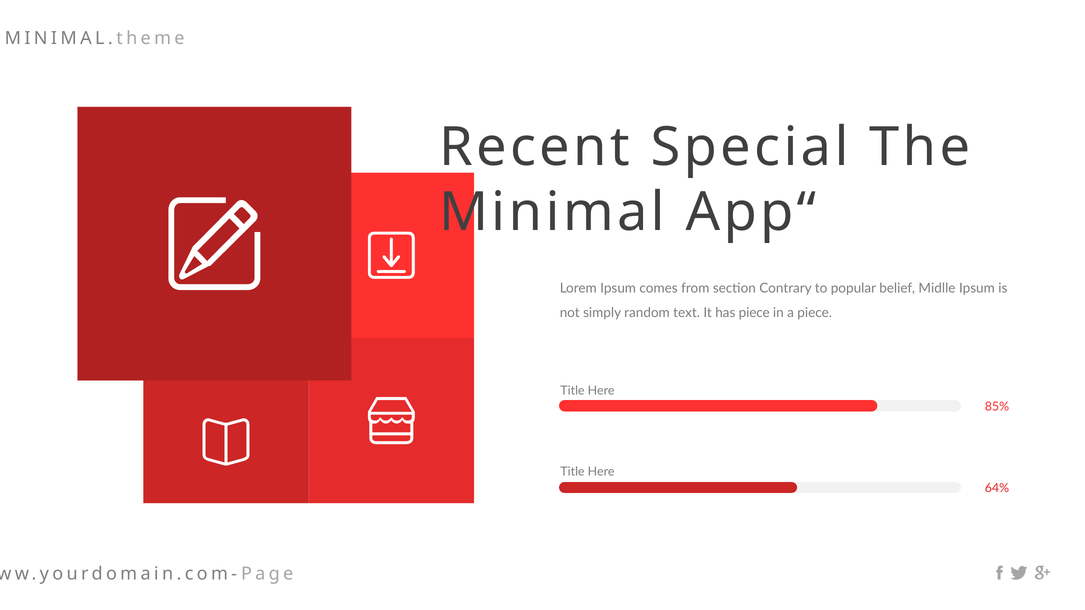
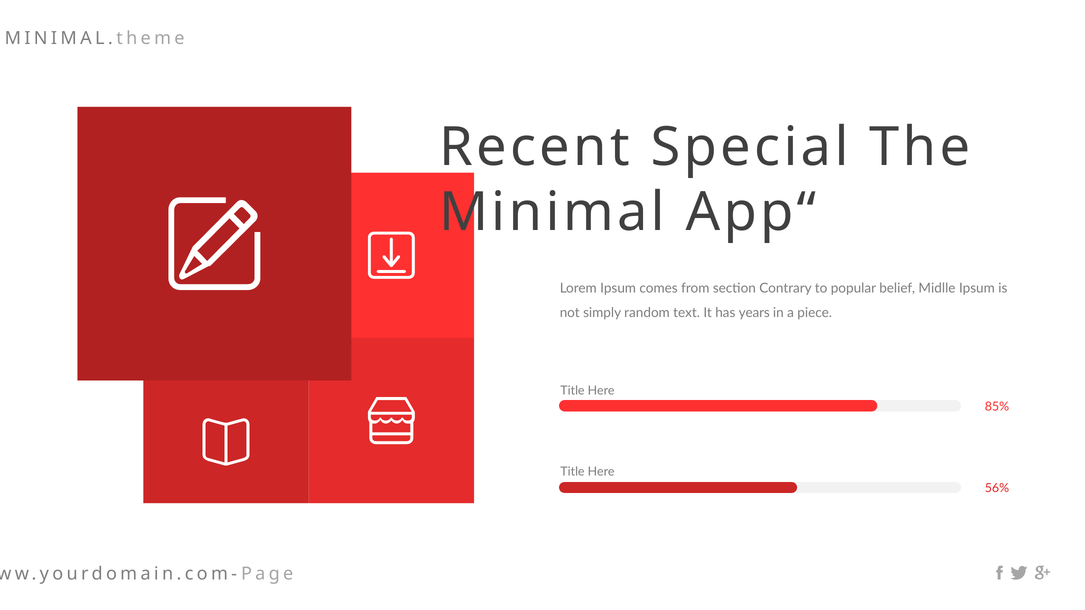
has piece: piece -> years (754, 313)
64%: 64% -> 56% (997, 488)
